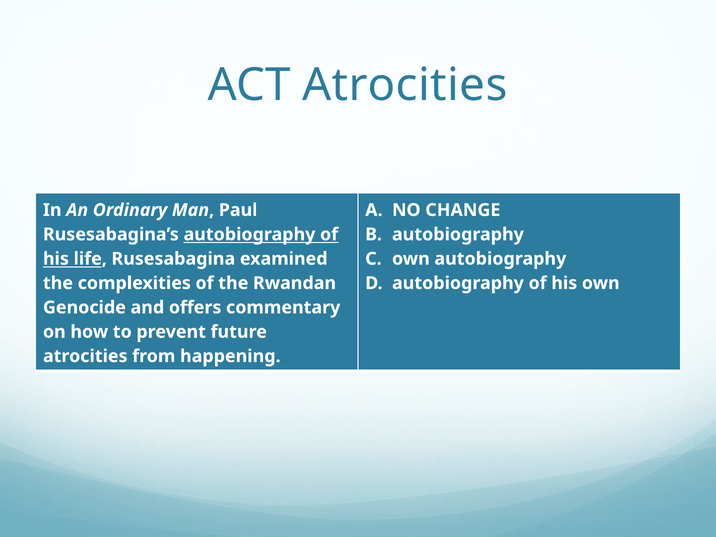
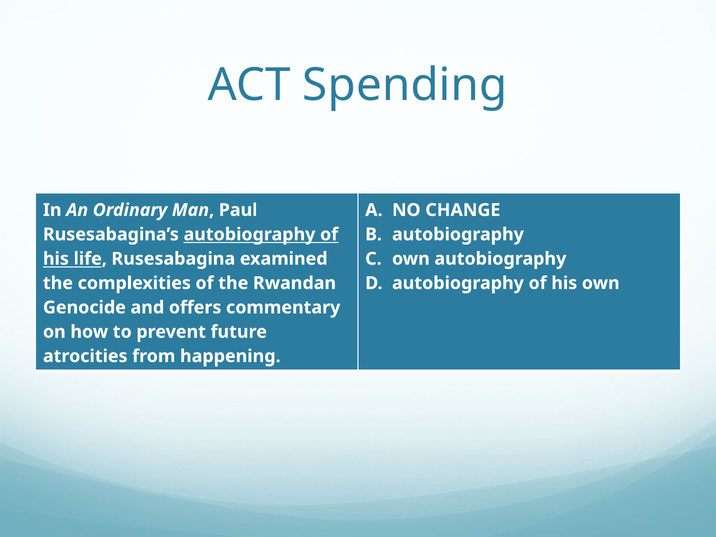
ACT Atrocities: Atrocities -> Spending (405, 85)
